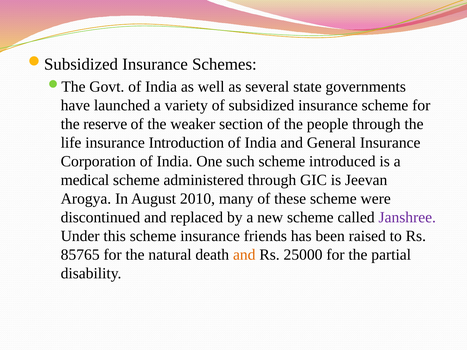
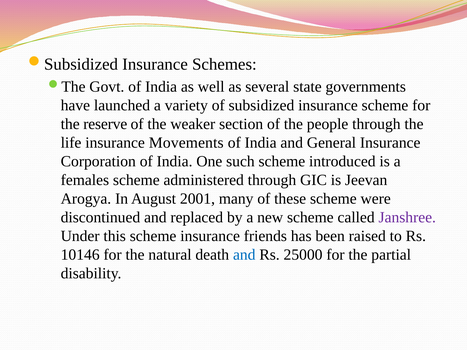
Introduction: Introduction -> Movements (186, 143)
medical: medical -> females (85, 180)
2010: 2010 -> 2001 (197, 199)
85765: 85765 -> 10146 (80, 255)
and colour: orange -> blue (244, 255)
